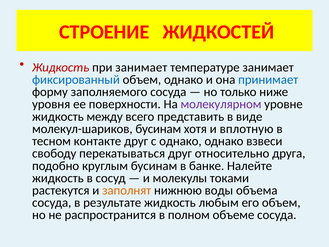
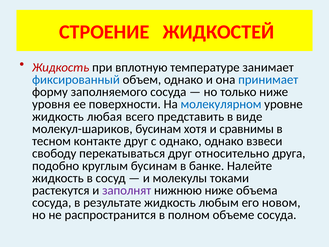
при занимает: занимает -> вплотную (141, 67)
молекулярном colour: purple -> blue (221, 104)
между: между -> любая (104, 116)
вплотную: вплотную -> сравнимы (247, 129)
заполнят colour: orange -> purple (127, 190)
нижнюю воды: воды -> ниже (219, 190)
его объем: объем -> новом (281, 203)
